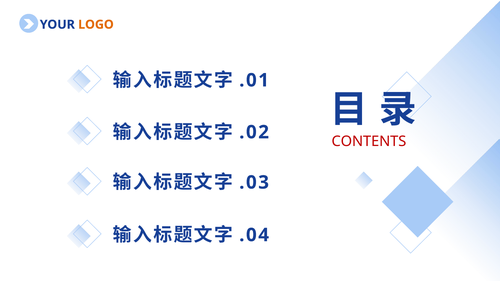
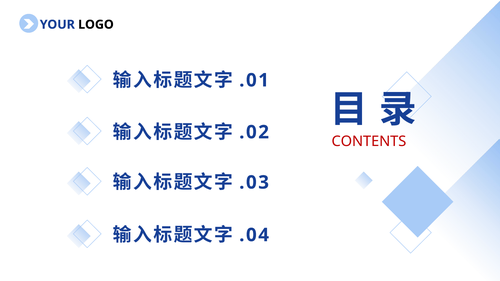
LOGO colour: orange -> black (96, 25)
